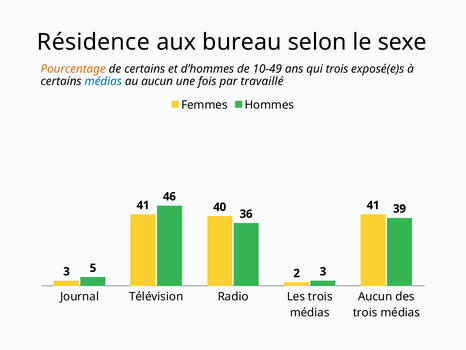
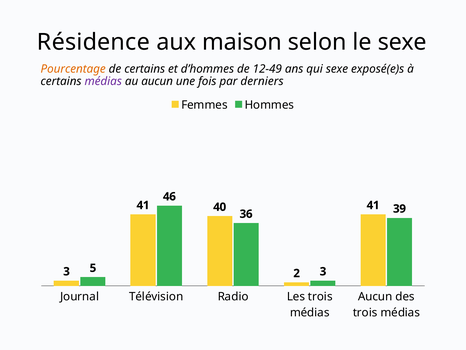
bureau: bureau -> maison (242, 42)
10-49: 10-49 -> 12-49 (267, 69)
qui trois: trois -> sexe (337, 69)
médias colour: blue -> purple (103, 81)
travaillé: travaillé -> derniers (262, 81)
